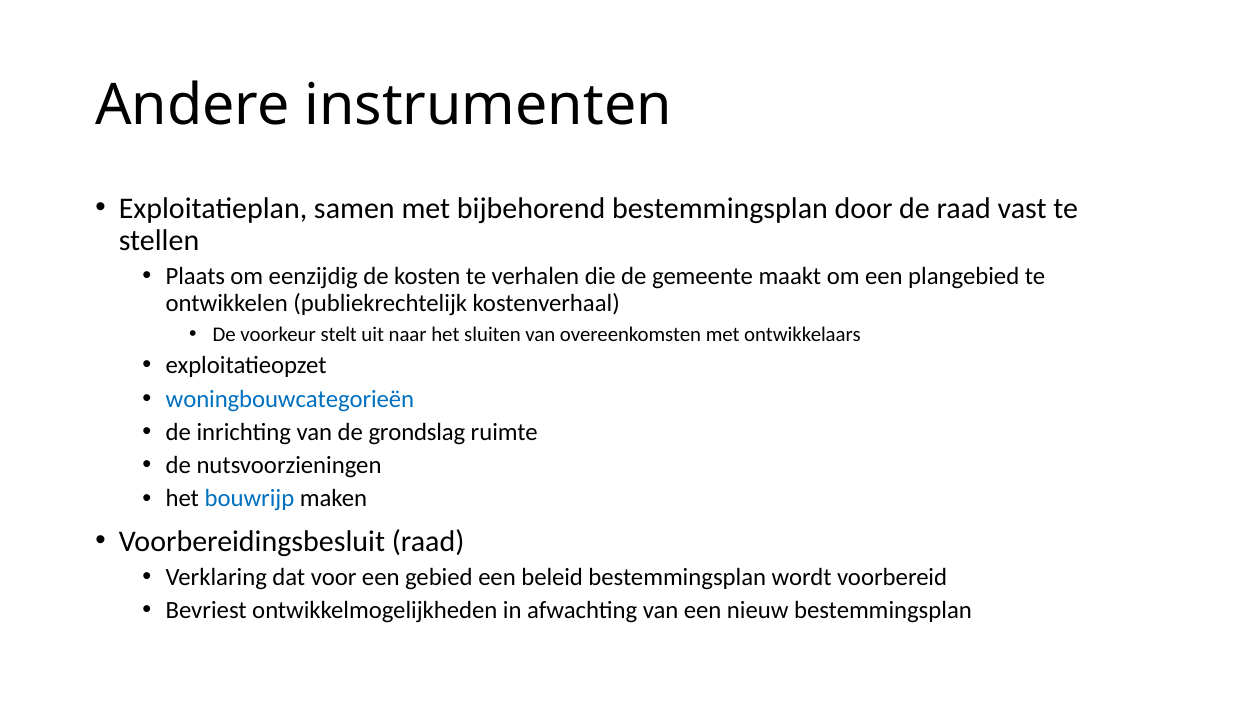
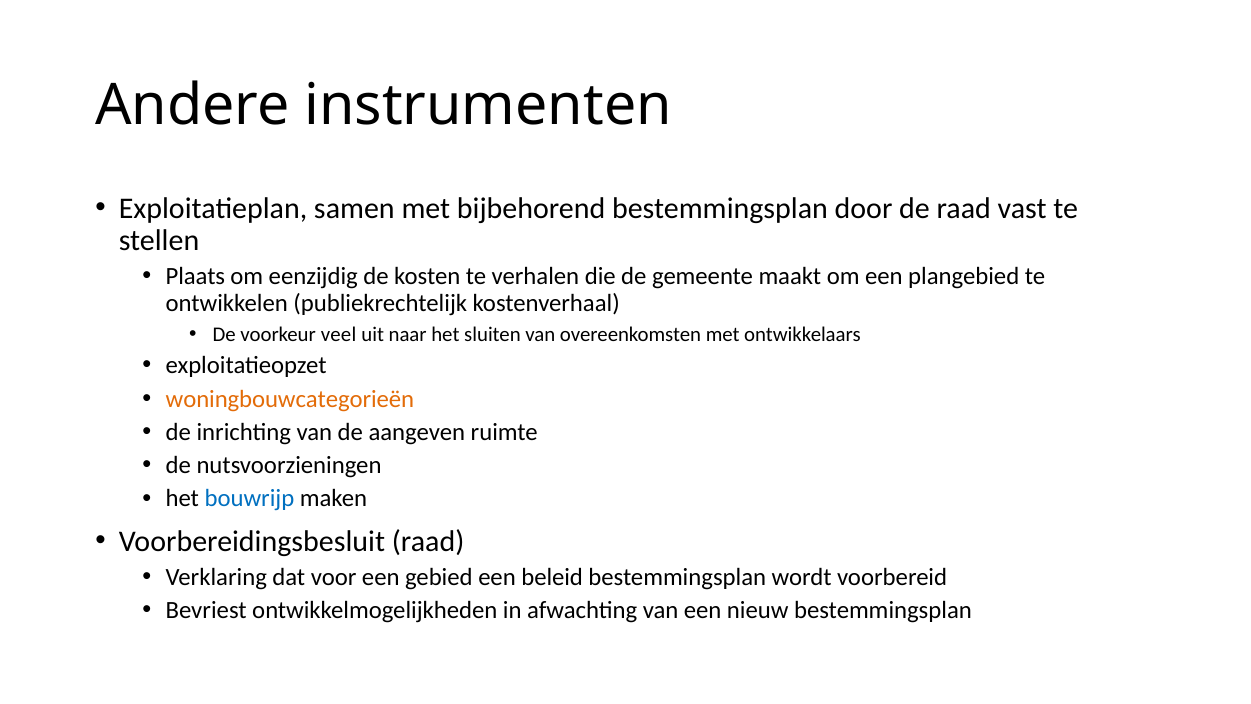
stelt: stelt -> veel (339, 334)
woningbouwcategorieën colour: blue -> orange (290, 399)
grondslag: grondslag -> aangeven (417, 432)
